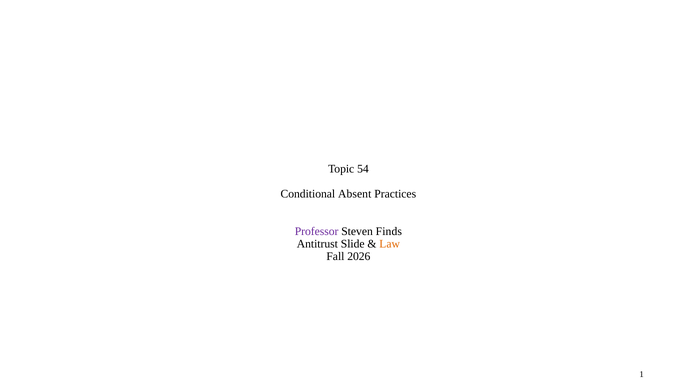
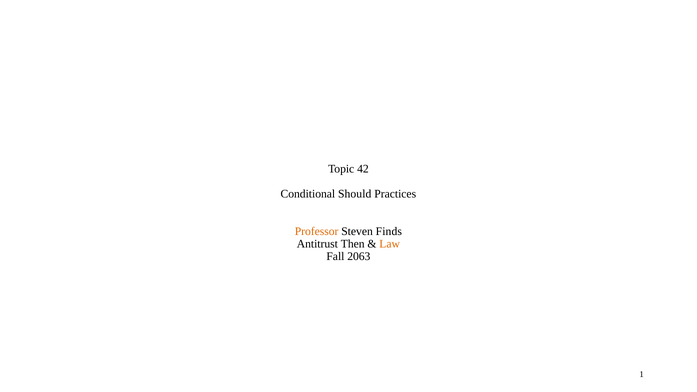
54: 54 -> 42 (363, 169)
Absent: Absent -> Should (355, 194)
Professor colour: purple -> orange (317, 231)
Slide: Slide -> Then (353, 244)
2026: 2026 -> 2063 (359, 256)
